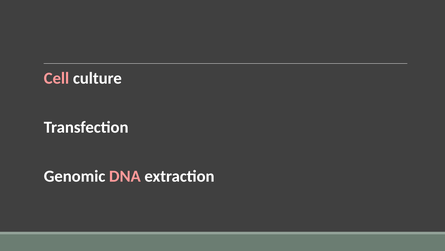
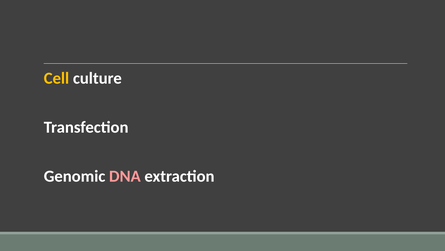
Cell colour: pink -> yellow (56, 78)
